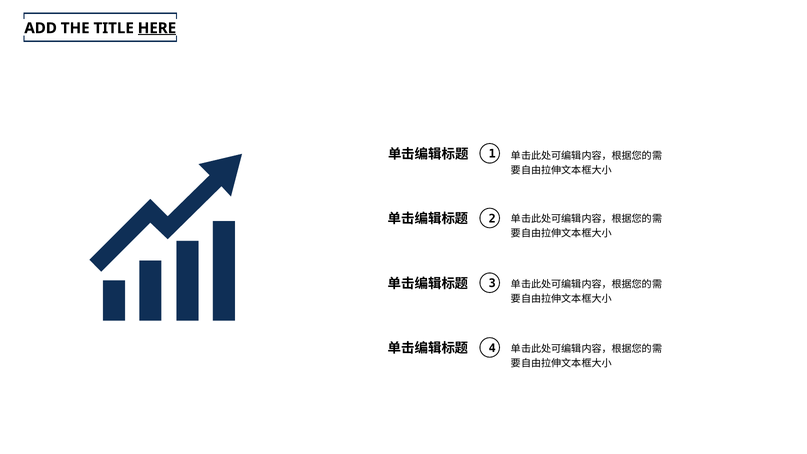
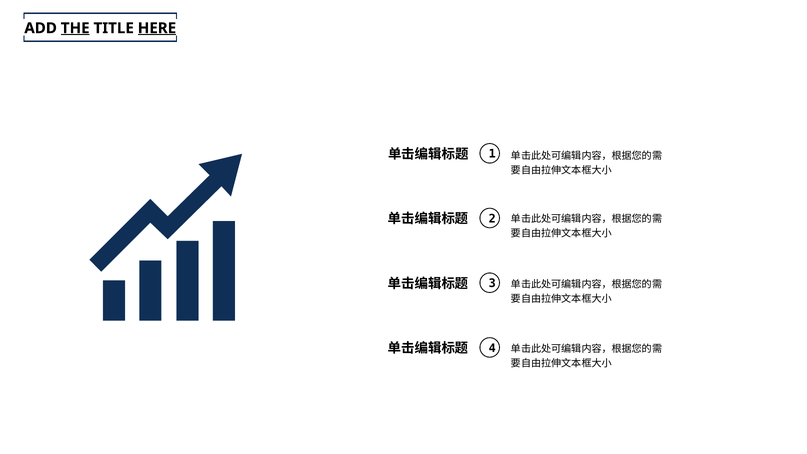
THE underline: none -> present (75, 28)
